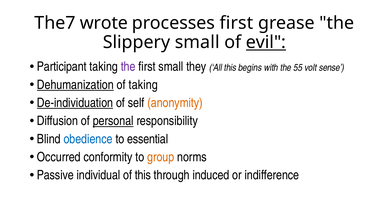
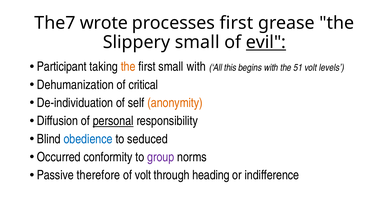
the colour: purple -> orange (128, 67)
small they: they -> with (196, 67)
55: 55 -> 51 (298, 68)
sense: sense -> levels (332, 68)
Dehumanization underline: present -> none (75, 85)
of taking: taking -> critical (143, 85)
De-individuation underline: present -> none (75, 103)
essential: essential -> seduced (148, 139)
group colour: orange -> purple (161, 157)
individual: individual -> therefore (98, 175)
of this: this -> volt (143, 175)
induced: induced -> heading (211, 175)
